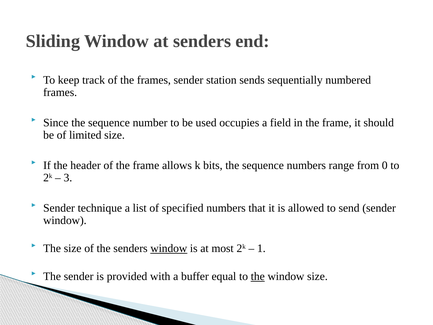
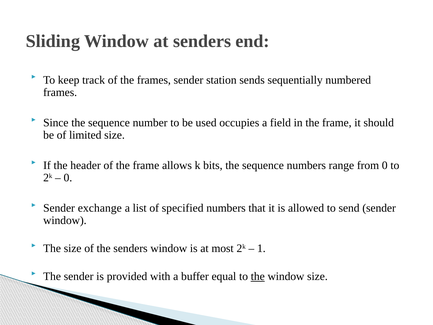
3: 3 -> 0 (68, 178)
technique: technique -> exchange (100, 208)
window underline: present -> none (169, 248)
